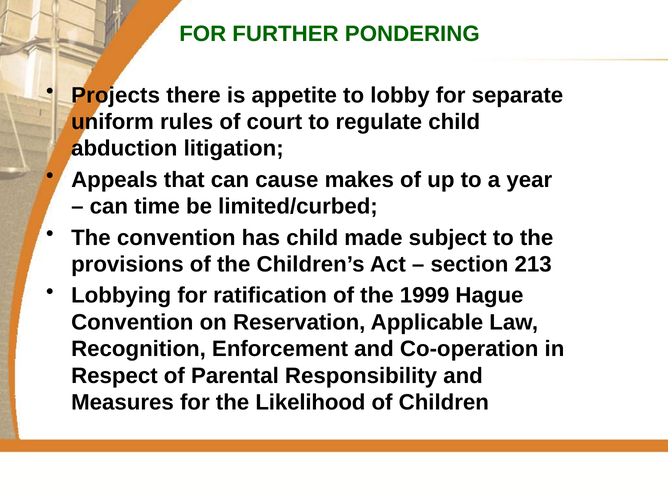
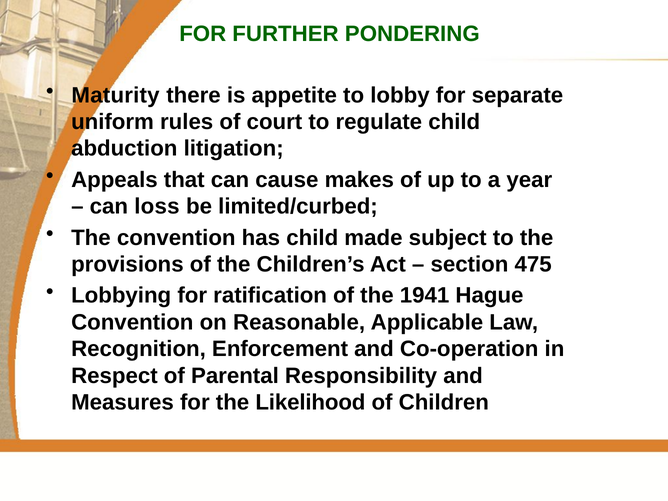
Projects: Projects -> Maturity (116, 95)
time: time -> loss (157, 206)
213: 213 -> 475 (533, 264)
1999: 1999 -> 1941 (425, 296)
Reservation: Reservation -> Reasonable (299, 322)
